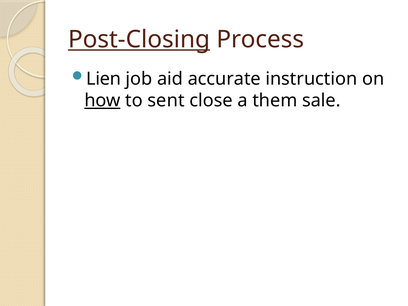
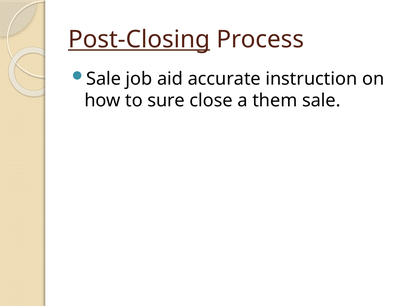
Lien: Lien -> Sale (104, 79)
how underline: present -> none (102, 101)
sent: sent -> sure (166, 101)
